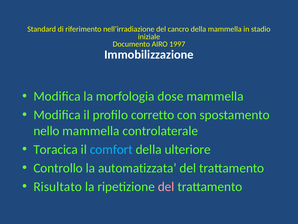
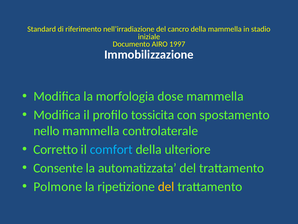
corretto: corretto -> tossicita (153, 115)
Toracica: Toracica -> Corretto (56, 149)
Controllo: Controllo -> Consente (58, 168)
Risultato: Risultato -> Polmone (58, 186)
del colour: pink -> yellow (166, 186)
